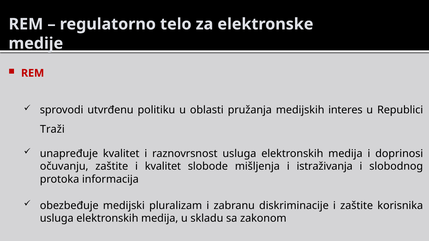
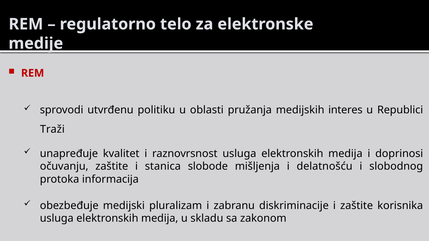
i kvalitet: kvalitet -> stanica (163, 167)
istraživanja: istraživanja -> delatnošću (325, 167)
